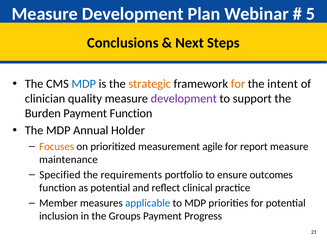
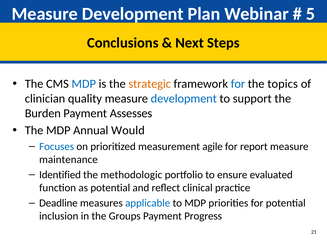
for colour: orange -> blue (238, 84)
intent: intent -> topics (283, 84)
development colour: purple -> blue (184, 99)
Payment Function: Function -> Assesses (131, 113)
Holder: Holder -> Would (128, 131)
Focuses colour: orange -> blue (57, 147)
Specified: Specified -> Identified (60, 175)
requirements: requirements -> methodologic (131, 175)
outcomes: outcomes -> evaluated (271, 175)
Member: Member -> Deadline (58, 203)
